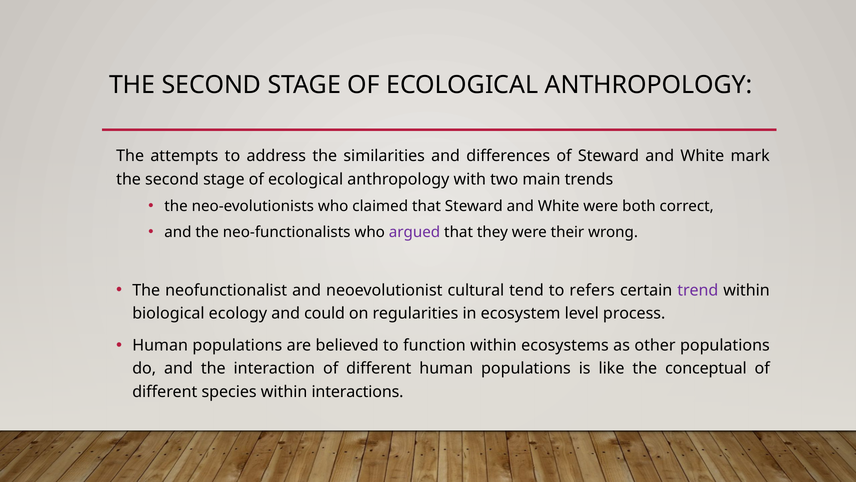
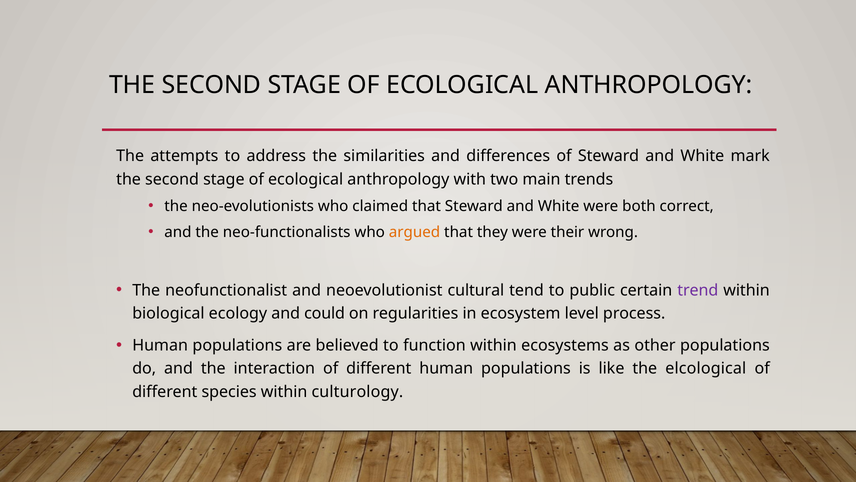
argued colour: purple -> orange (414, 232)
refers: refers -> public (592, 290)
conceptual: conceptual -> elcological (706, 368)
interactions: interactions -> culturology (357, 391)
